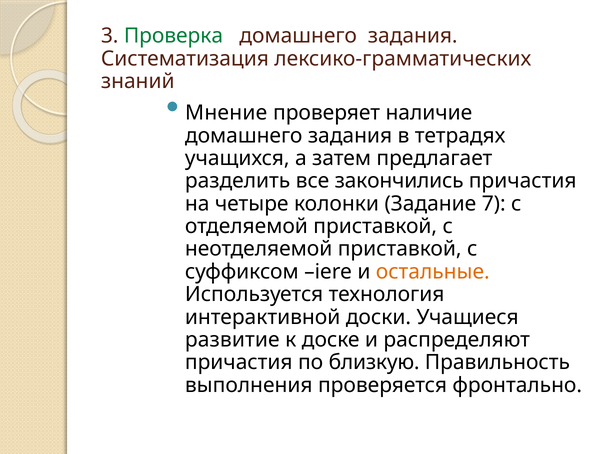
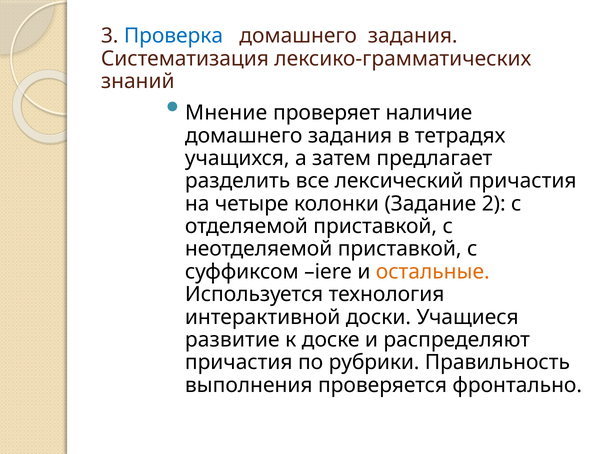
Проверка colour: green -> blue (173, 36)
закончились: закончились -> лексический (399, 181)
7: 7 -> 2 (494, 204)
близкую: близкую -> рубрики (374, 362)
